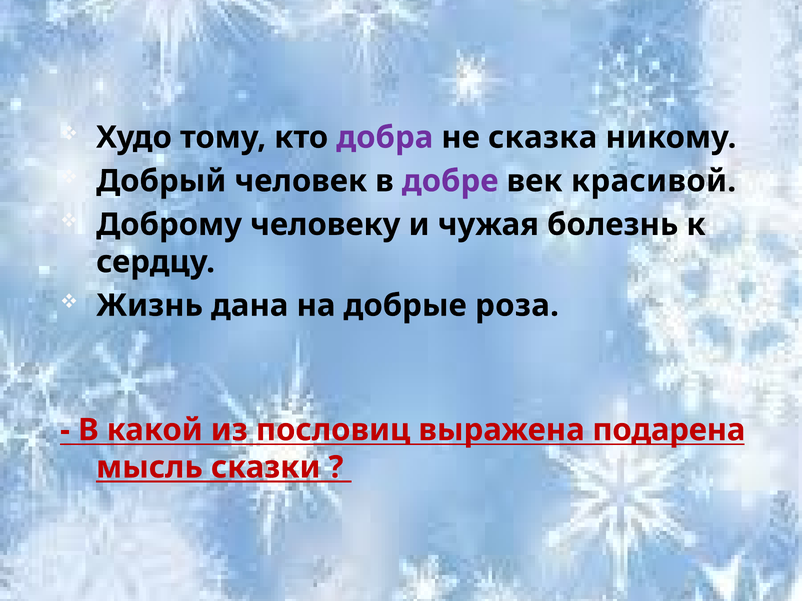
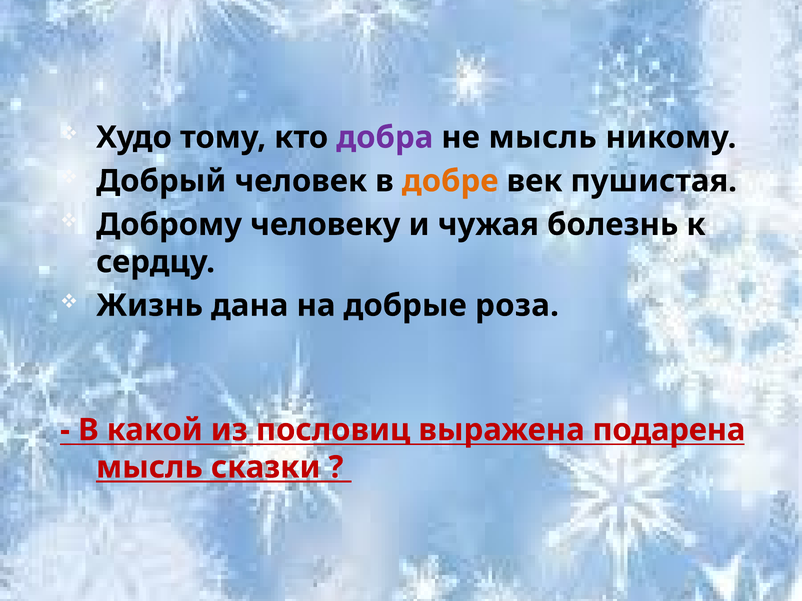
не сказка: сказка -> мысль (543, 138)
добре colour: purple -> orange (450, 181)
красивой: красивой -> пушистая (654, 181)
